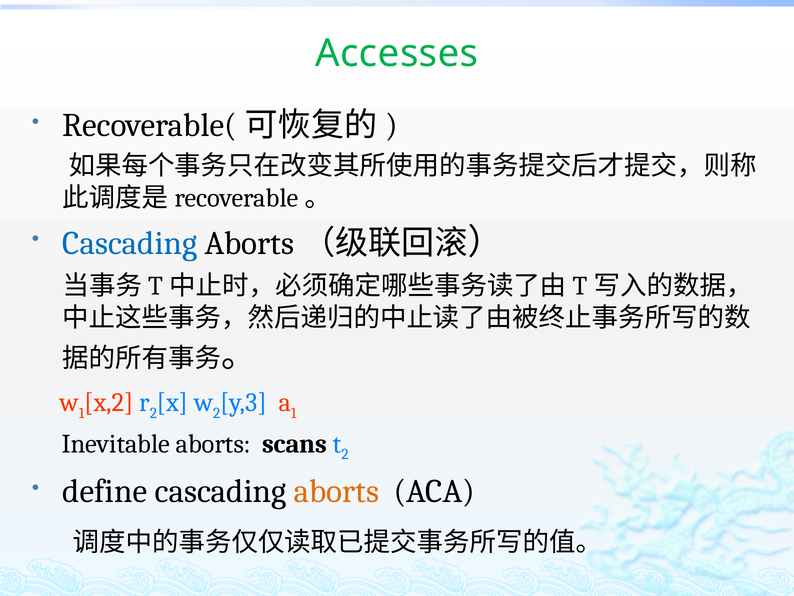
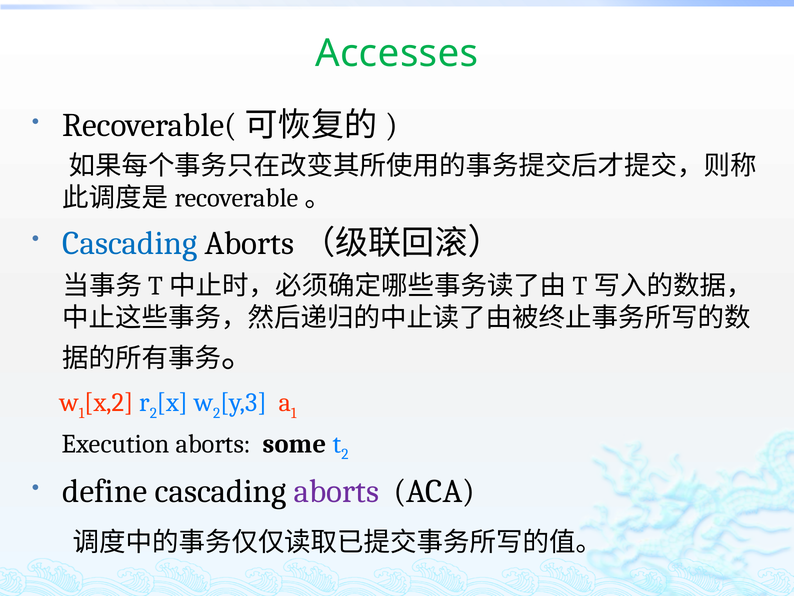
Inevitable: Inevitable -> Execution (116, 444)
scans: scans -> some (295, 444)
aborts colour: orange -> purple (336, 491)
